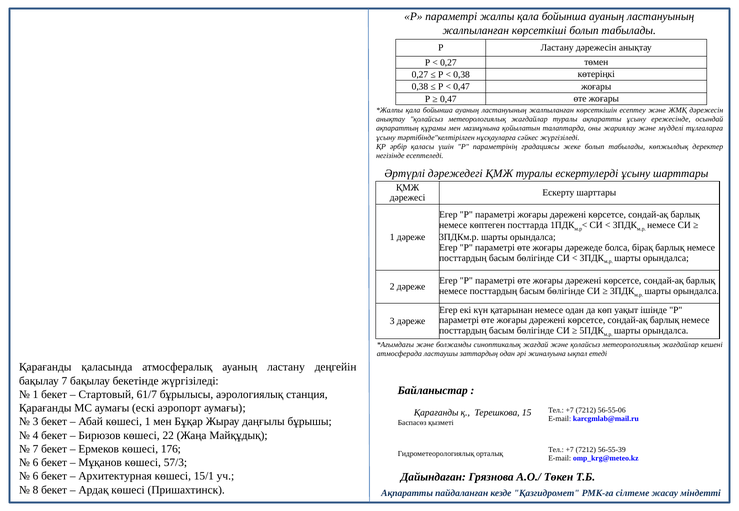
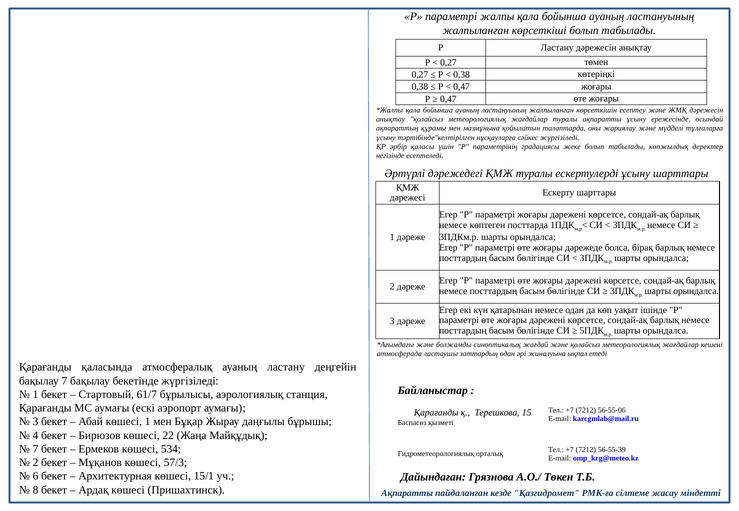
176: 176 -> 534 (171, 450)
6: 6 -> 2 (36, 463)
